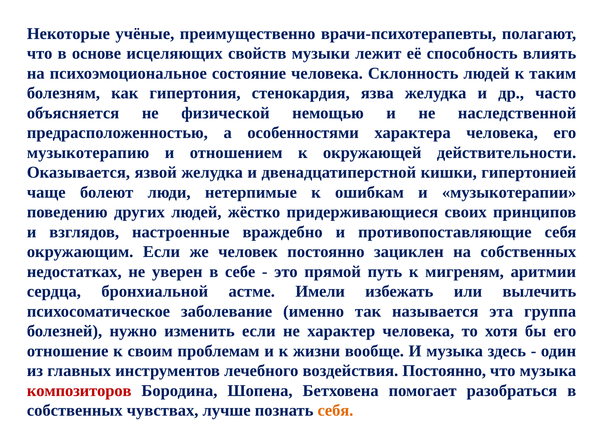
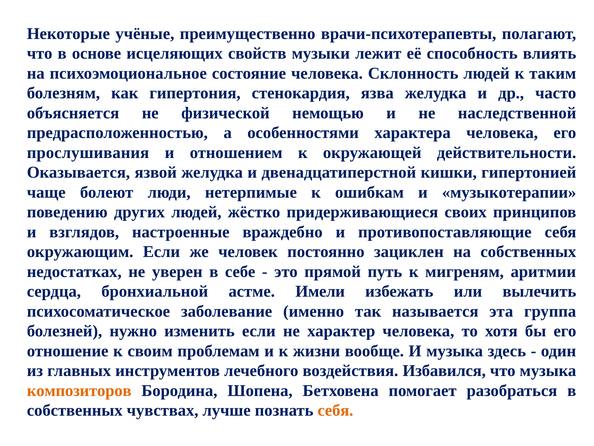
музыкотерапию: музыкотерапию -> прослушивания (88, 152)
воздействия Постоянно: Постоянно -> Избавился (444, 370)
композиторов colour: red -> orange (79, 390)
